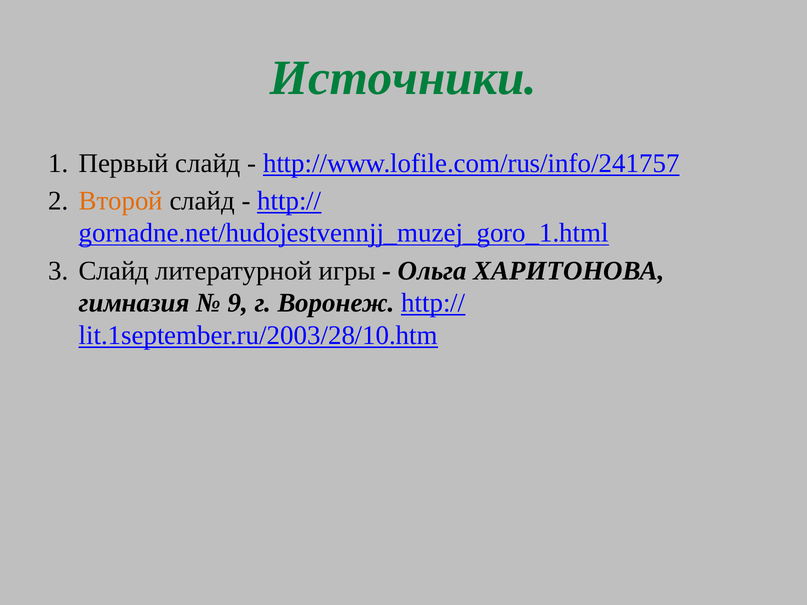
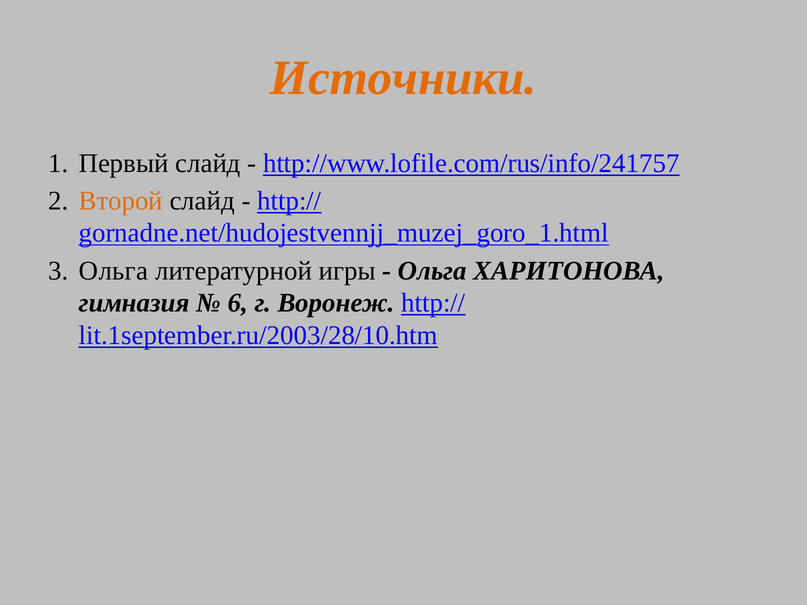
Источники colour: green -> orange (403, 78)
3 Слайд: Слайд -> Ольга (113, 271)
9: 9 -> 6 (238, 303)
